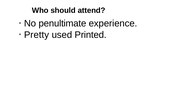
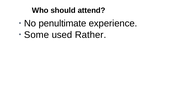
Pretty: Pretty -> Some (37, 35)
Printed: Printed -> Rather (91, 35)
